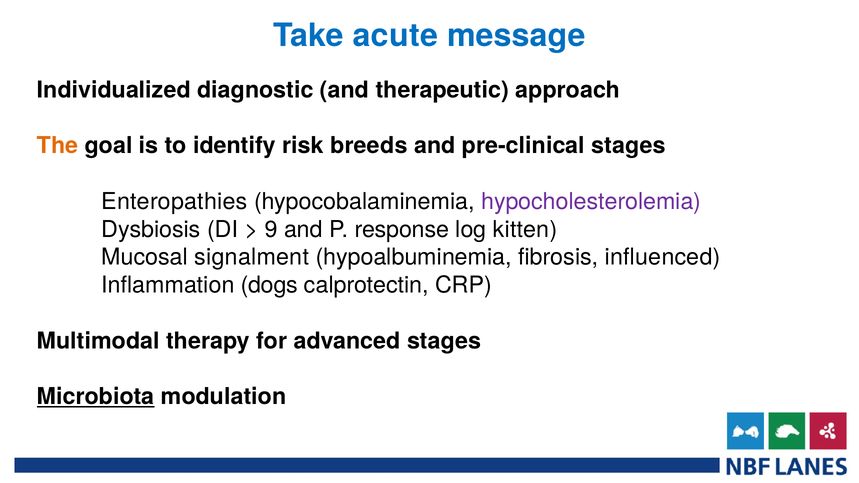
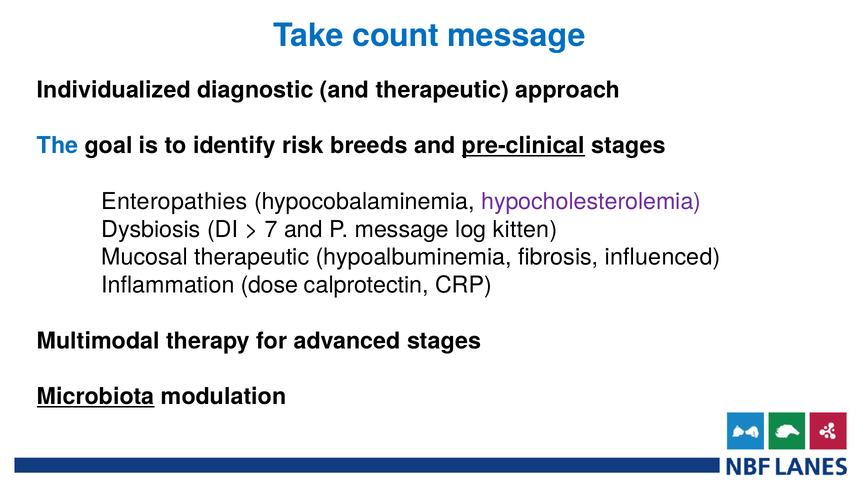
acute: acute -> count (396, 35)
The colour: orange -> blue (58, 146)
pre-clinical underline: none -> present (523, 146)
9: 9 -> 7 (271, 229)
P response: response -> message (402, 229)
Mucosal signalment: signalment -> therapeutic (252, 257)
dogs: dogs -> dose (269, 285)
